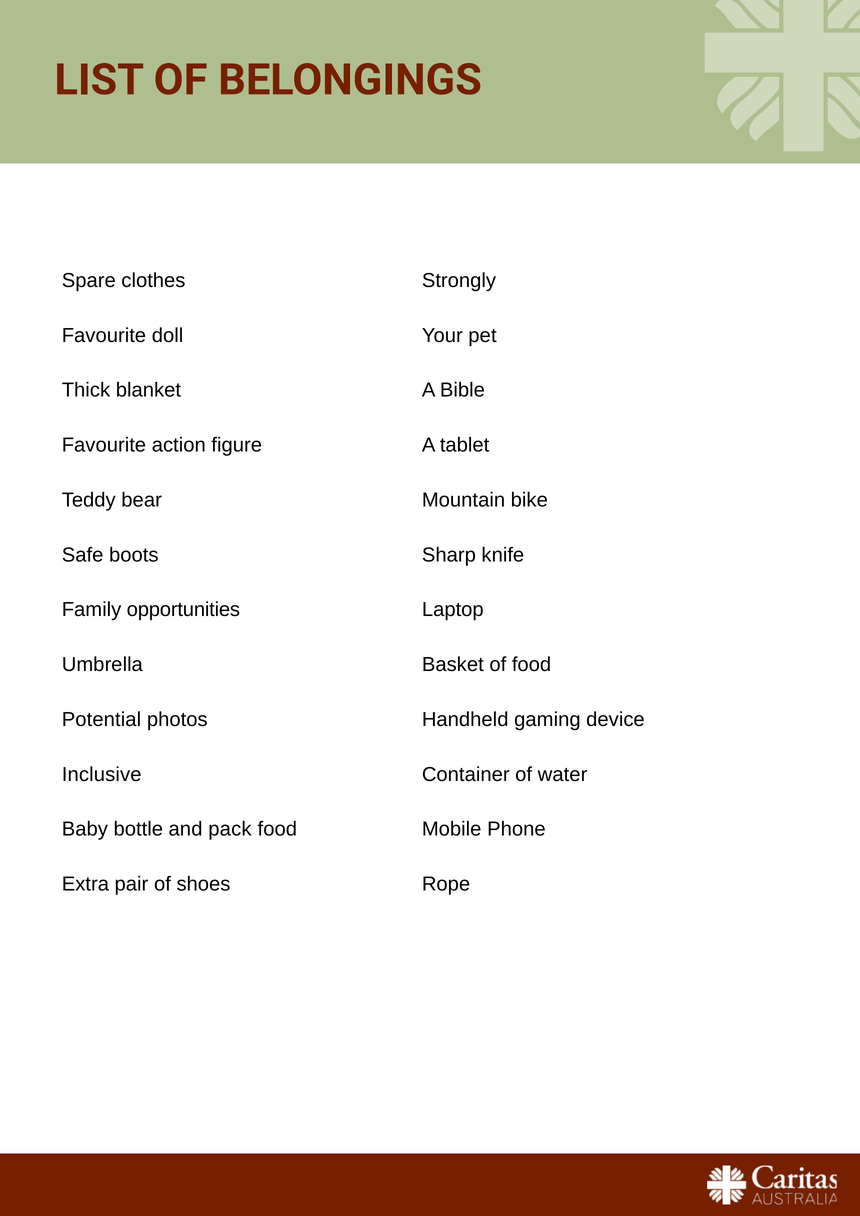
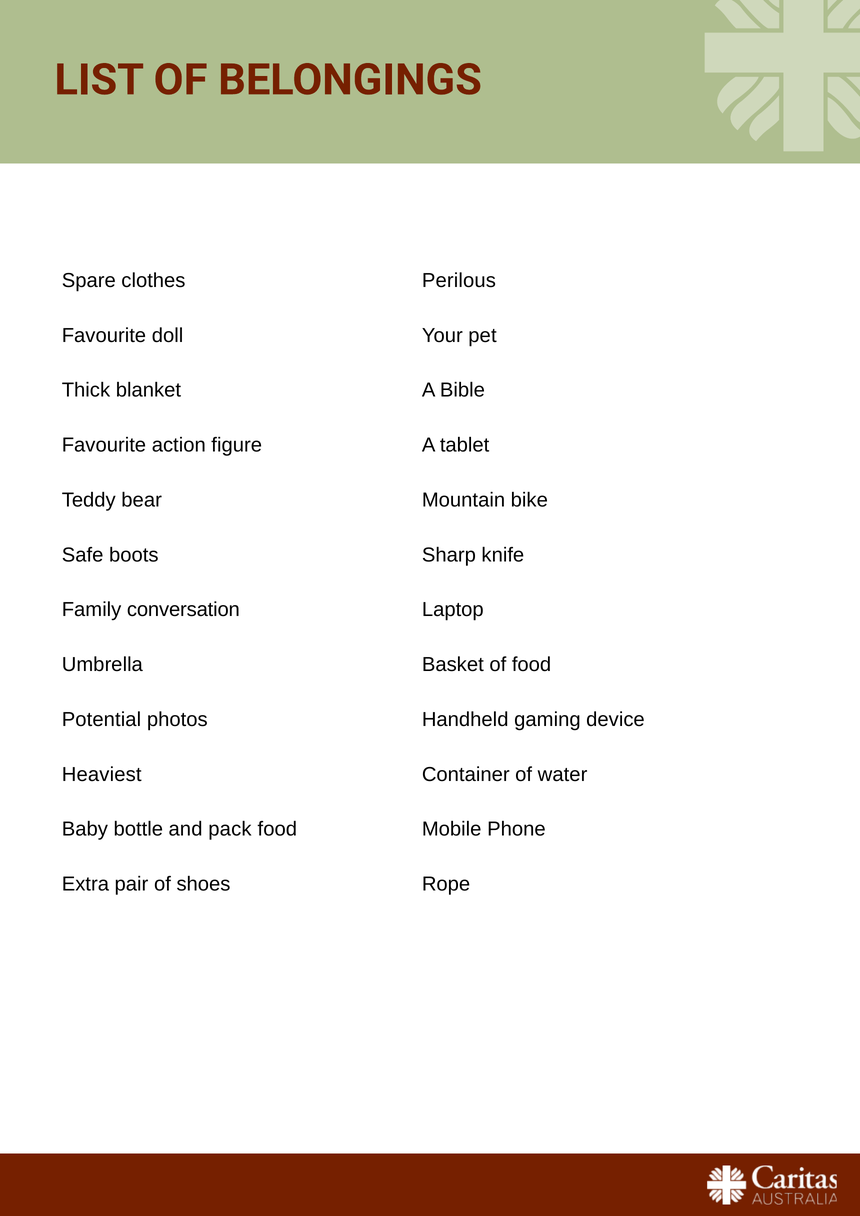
Strongly: Strongly -> Perilous (459, 281)
opportunities: opportunities -> conversation (183, 610)
Inclusive: Inclusive -> Heaviest (102, 775)
